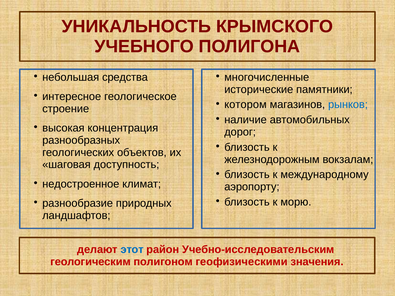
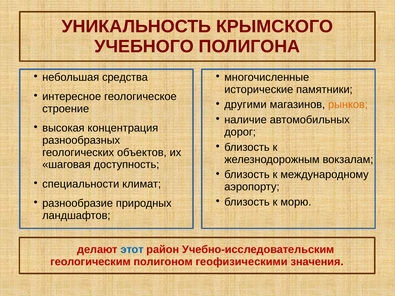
котором: котором -> другими (245, 105)
рынков colour: blue -> orange (348, 105)
недостроенное: недостроенное -> специальности (81, 184)
